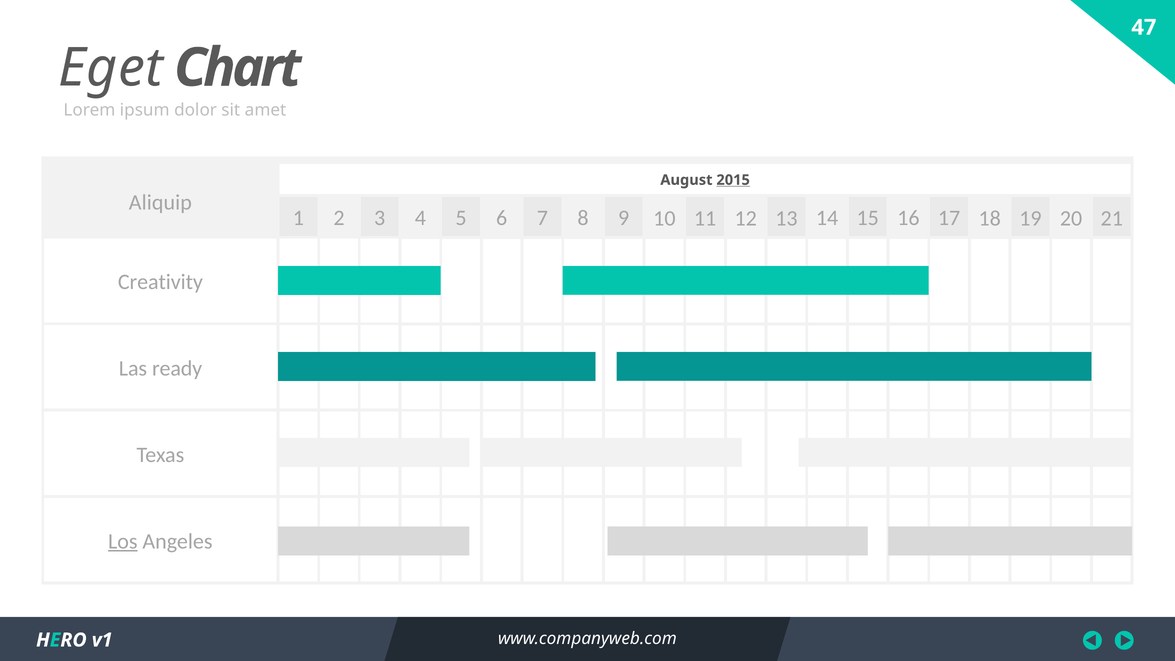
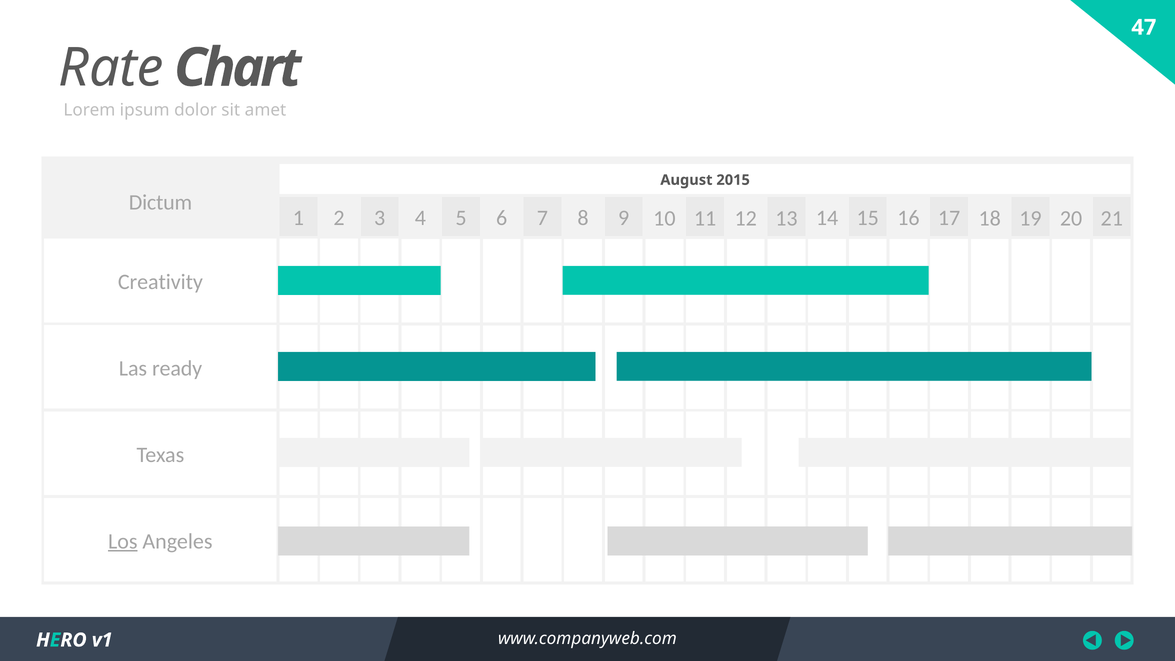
Eget: Eget -> Rate (111, 68)
2015 underline: present -> none (733, 180)
Aliquip: Aliquip -> Dictum (160, 203)
